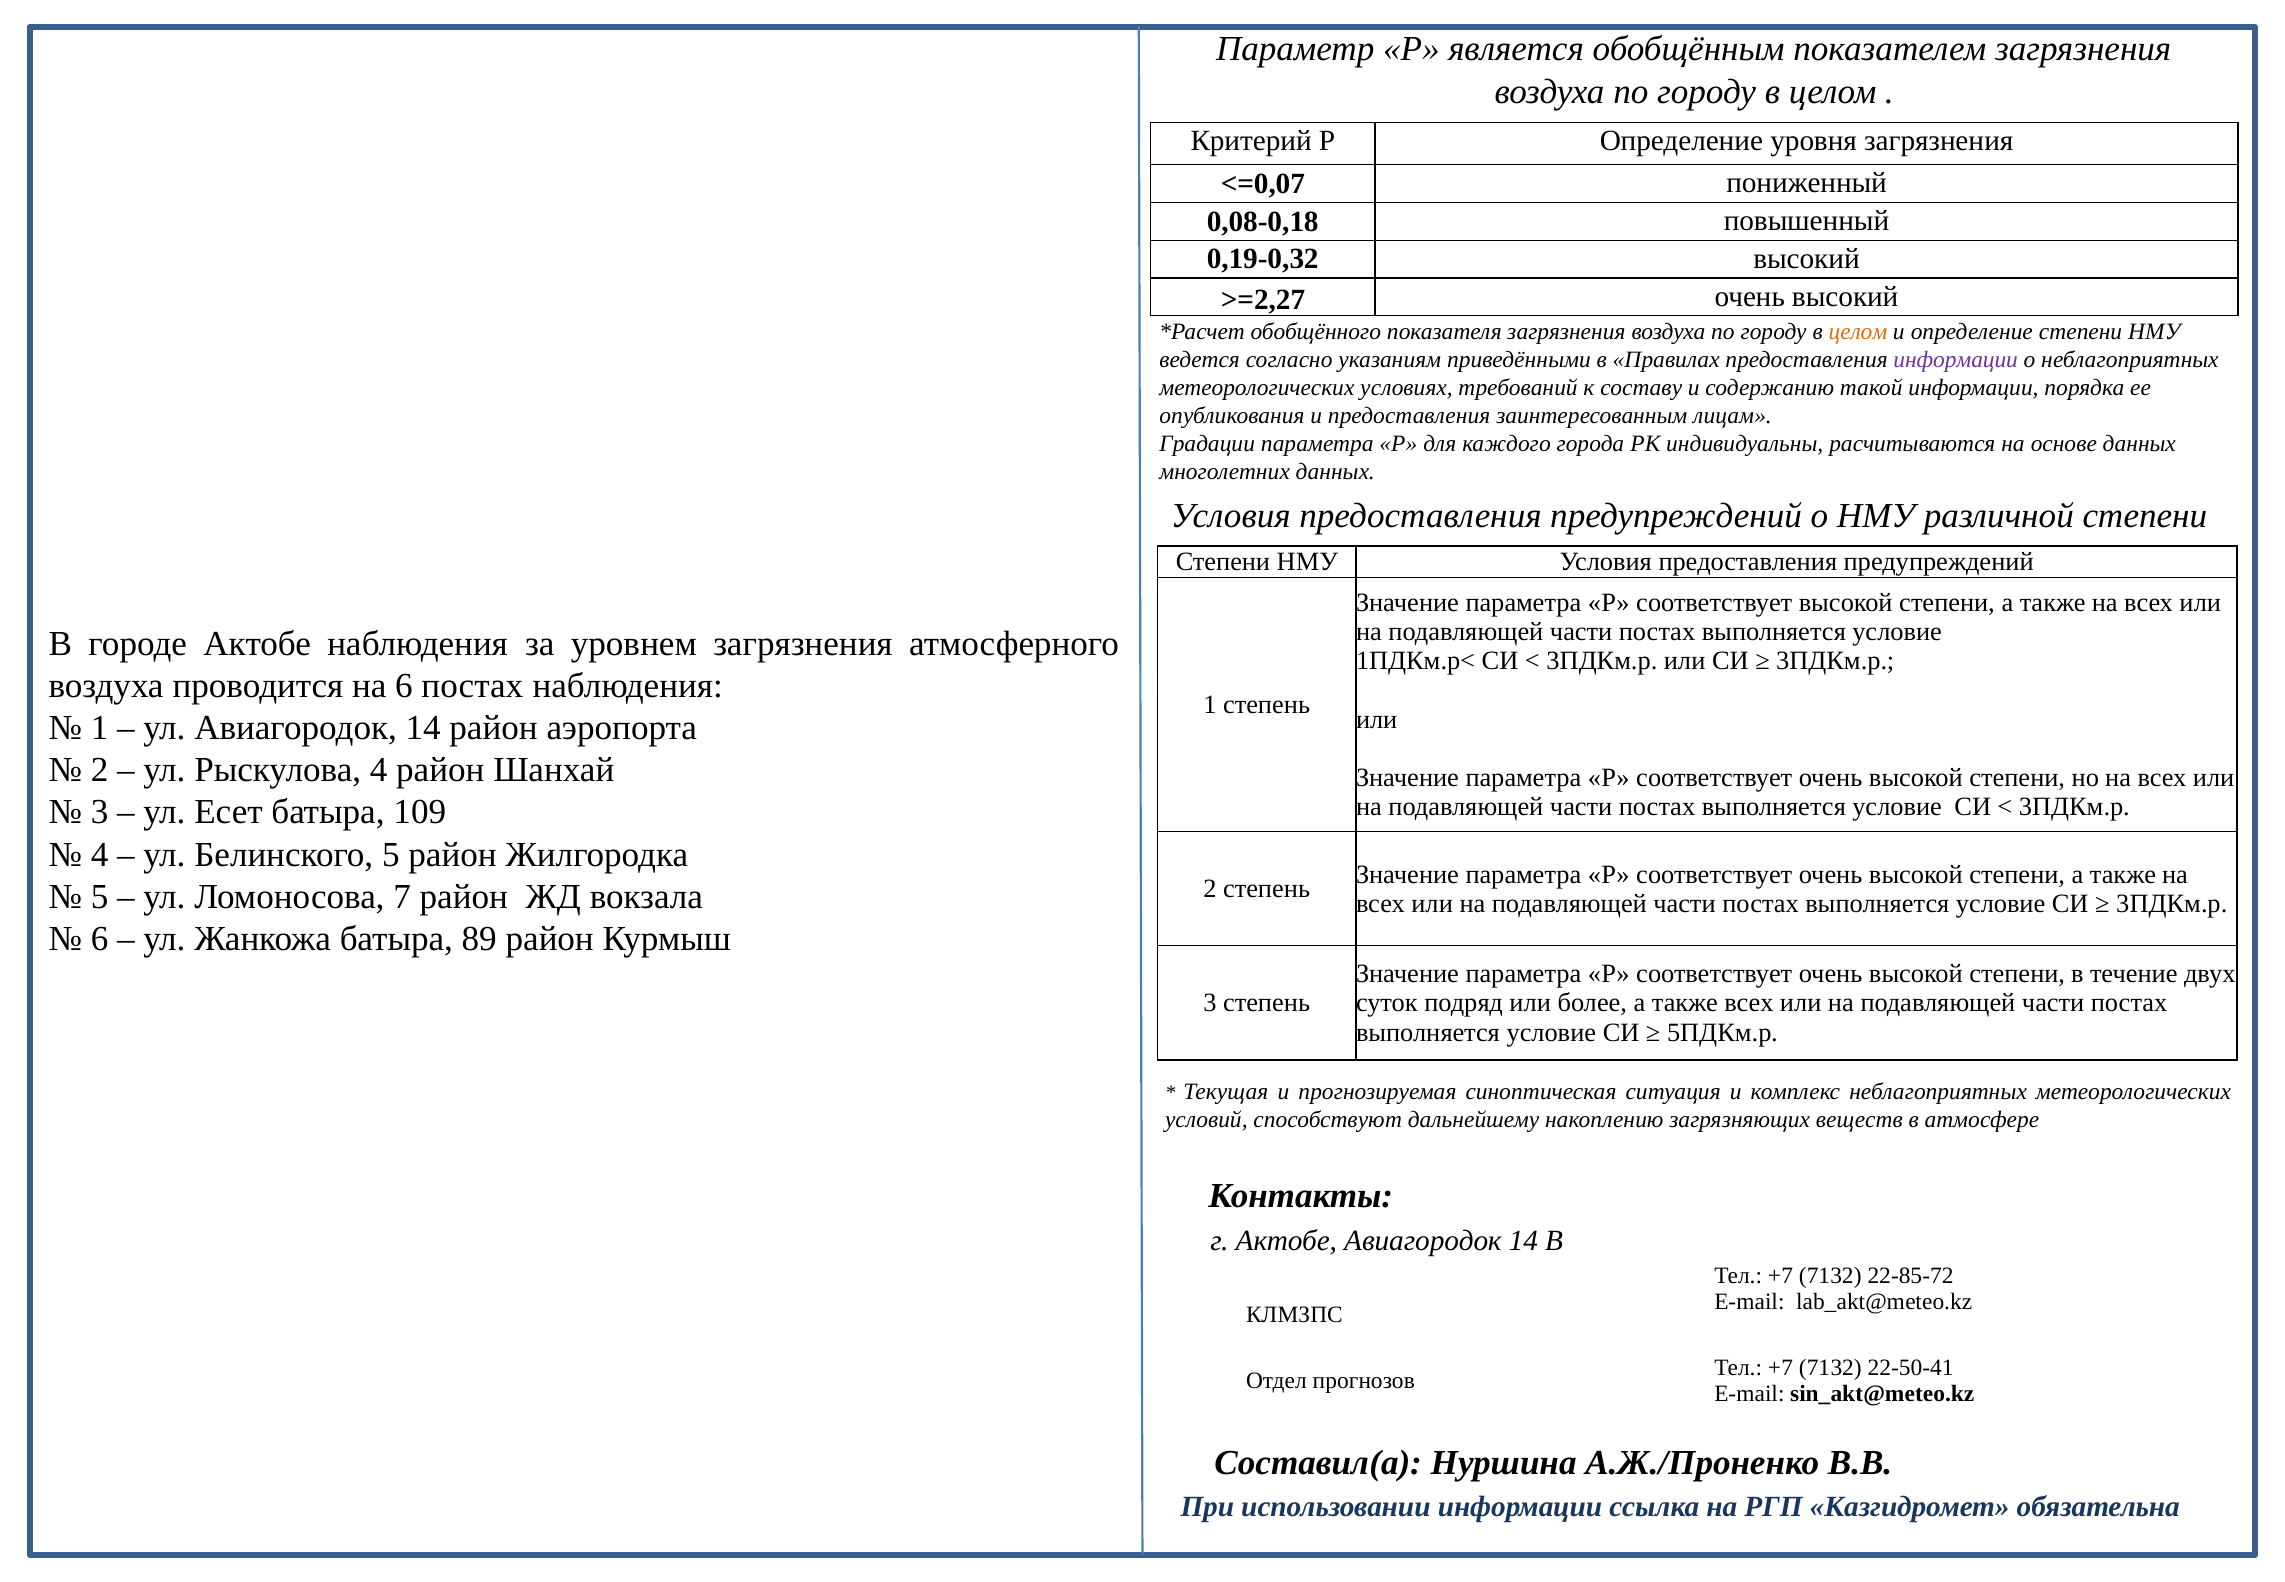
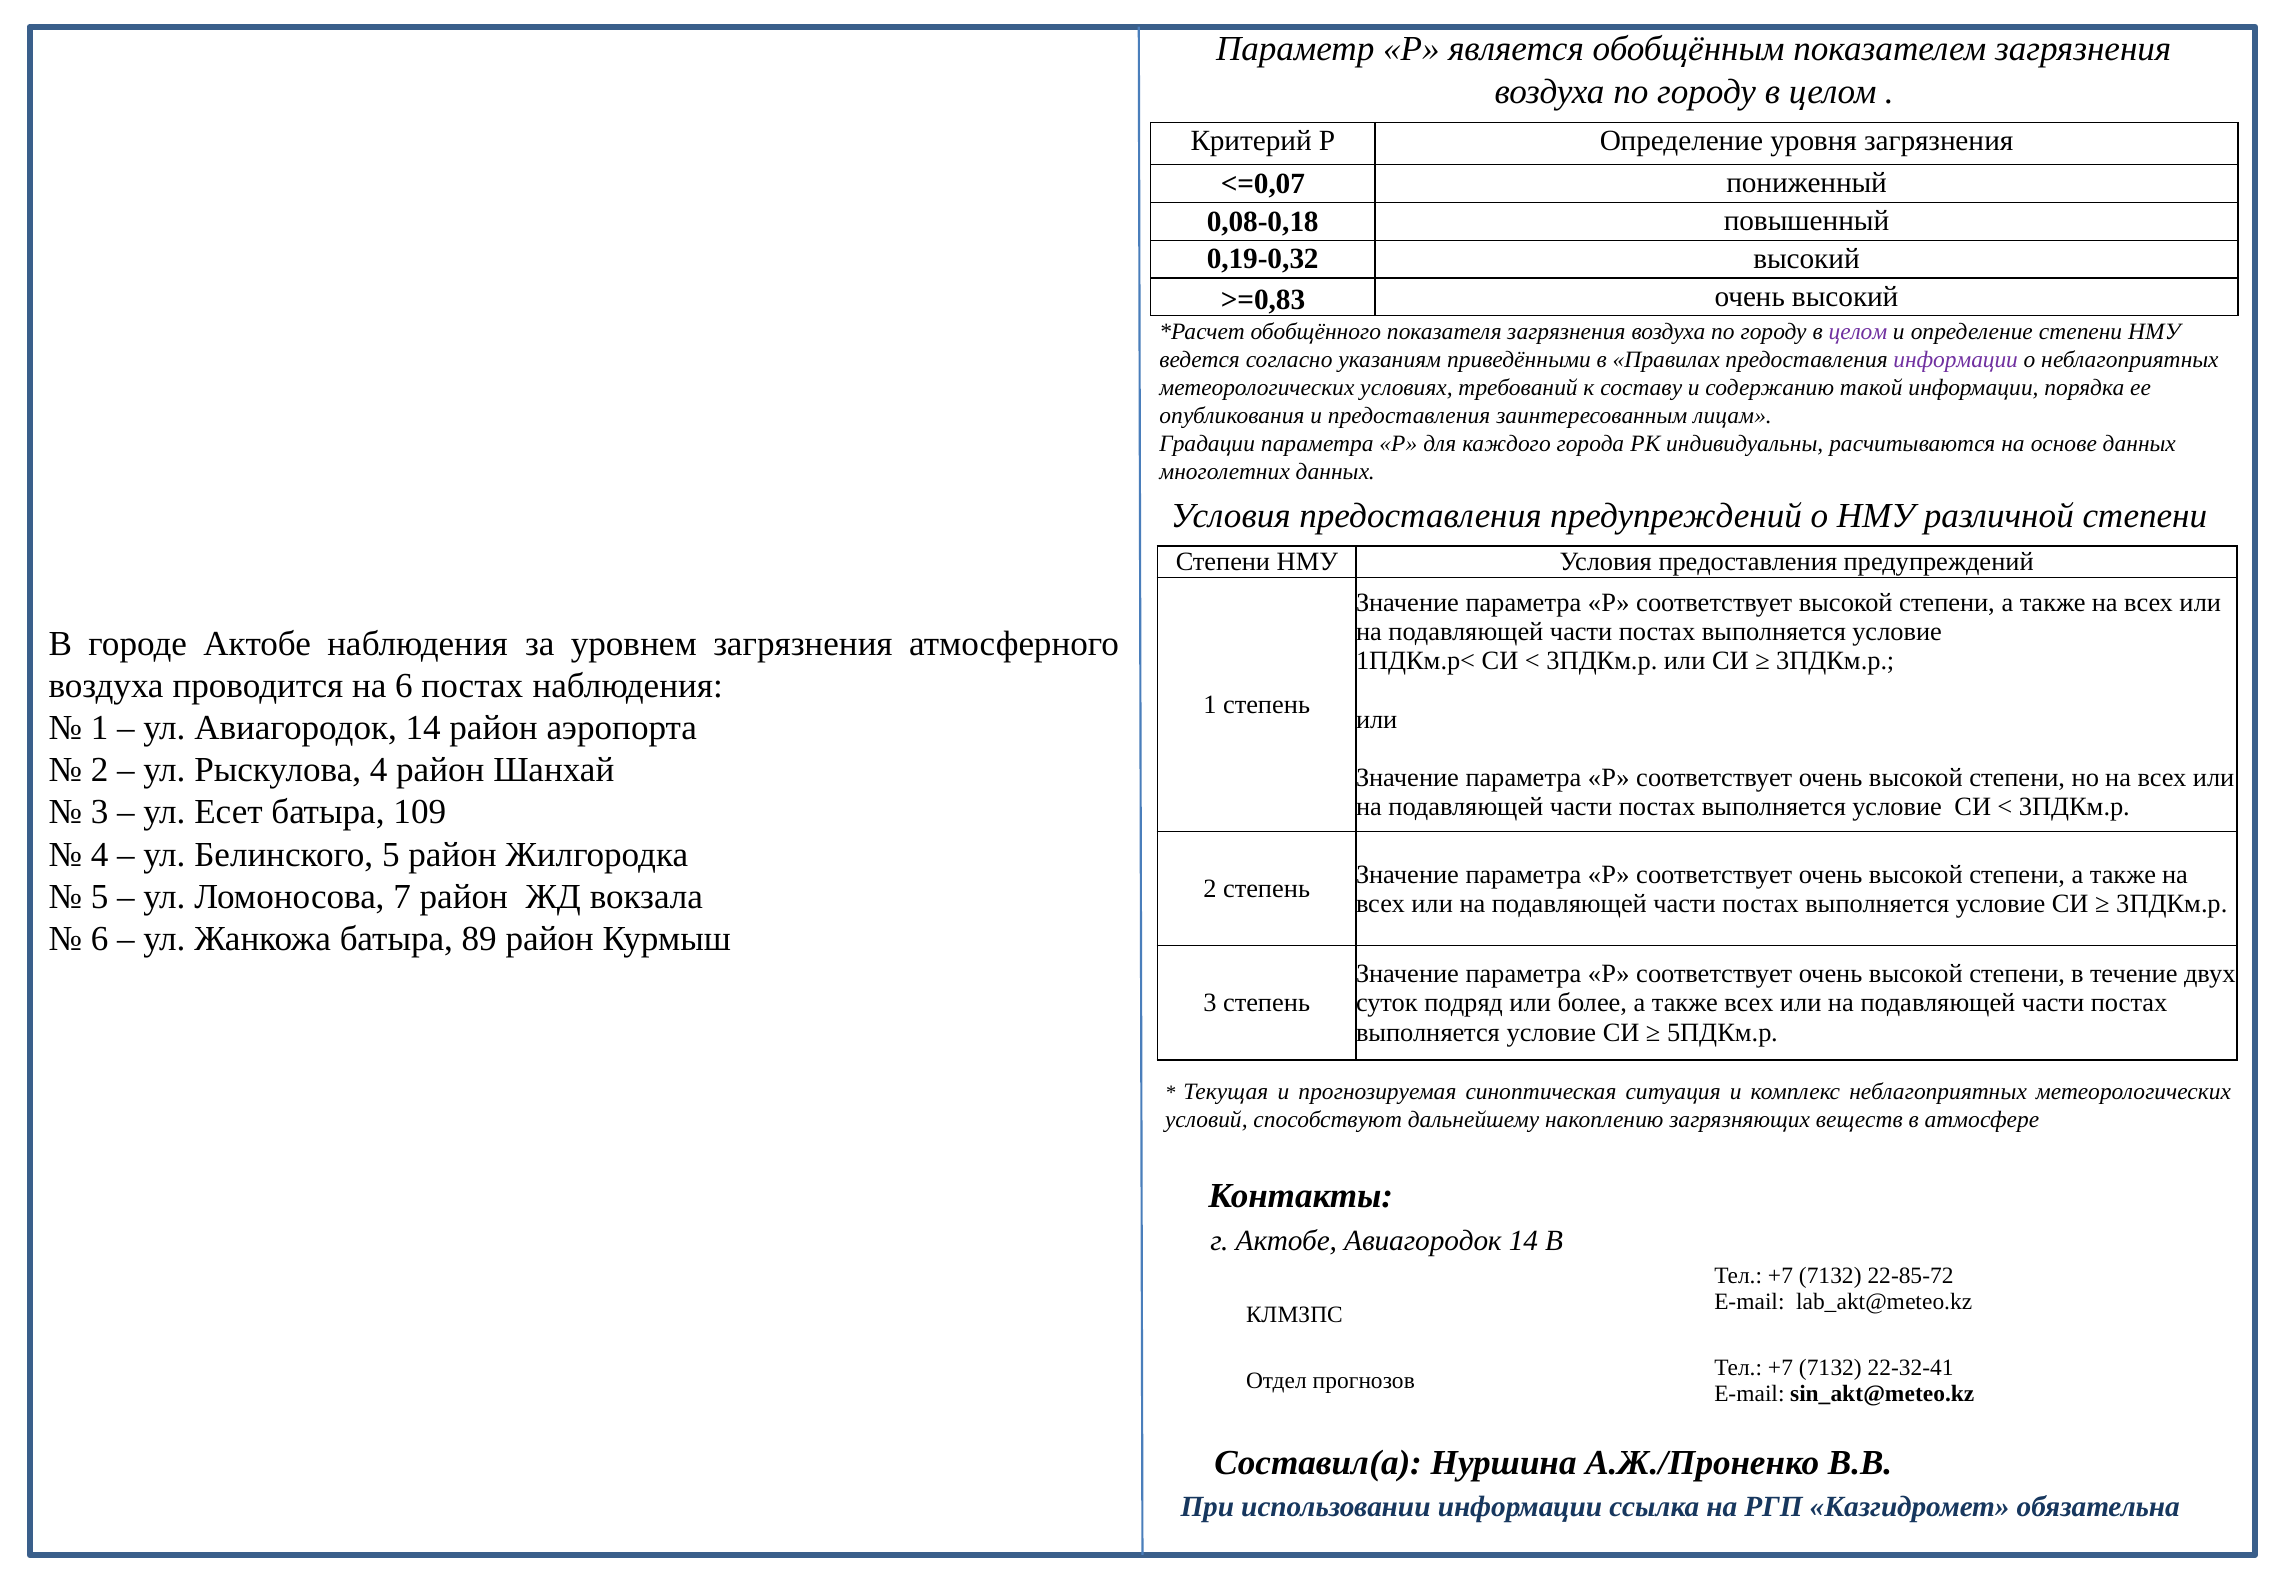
>=2,27: >=2,27 -> >=0,83 (1263, 300)
целом colour: orange -> purple (1858, 331)
22-50-41: 22-50-41 -> 22-32-41 (1911, 1367)
